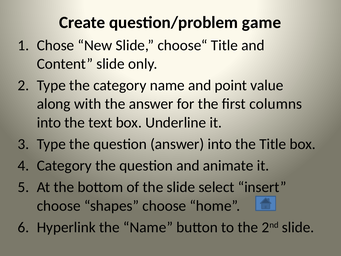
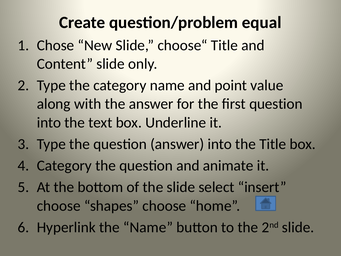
game: game -> equal (262, 23)
first columns: columns -> question (276, 104)
